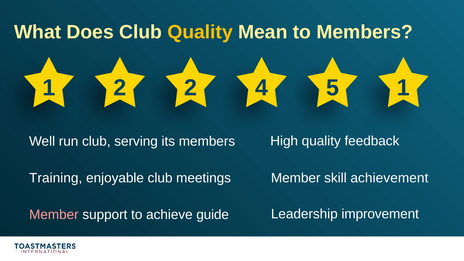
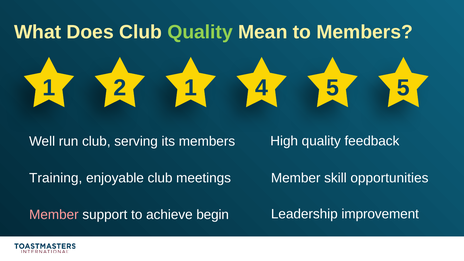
Quality colour: yellow -> light green (200, 32)
2 2: 2 -> 1 (191, 88)
5 1: 1 -> 5 (403, 88)
achievement: achievement -> opportunities (389, 178)
guide: guide -> begin (213, 215)
